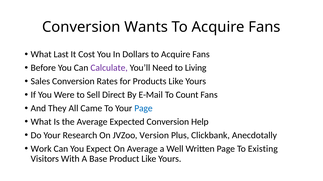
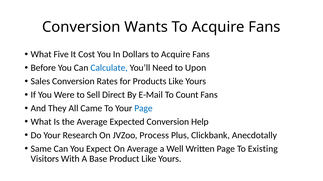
Last: Last -> Five (61, 55)
Calculate colour: purple -> blue (109, 68)
Living: Living -> Upon (196, 68)
Version: Version -> Process (154, 136)
Work: Work -> Same (41, 149)
